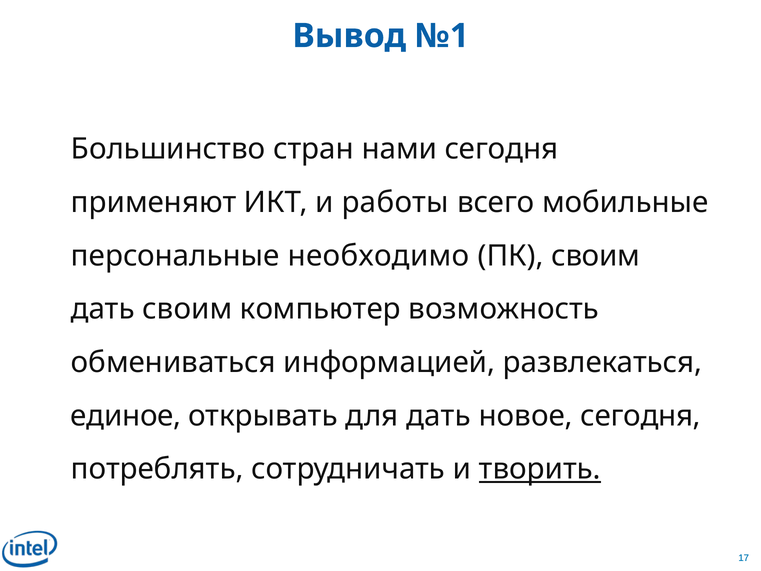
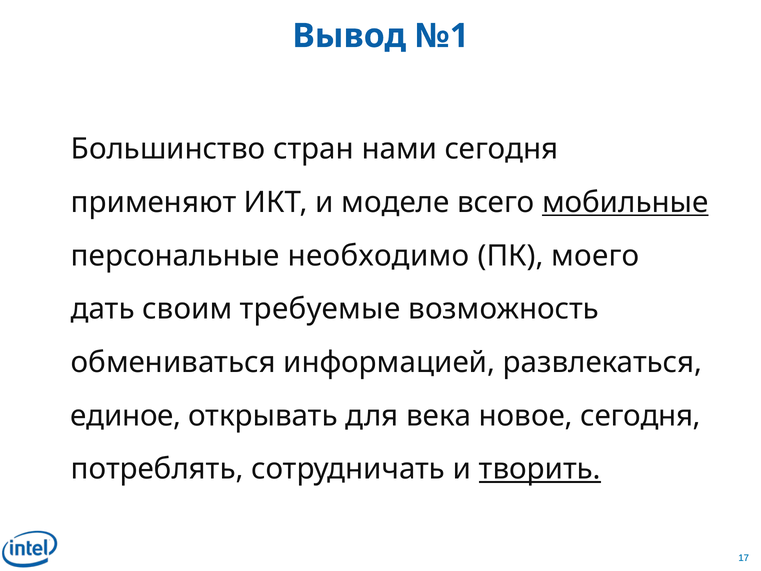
работы: работы -> моделе (395, 202)
мобильные underline: none -> present (625, 202)
ПК своим: своим -> моего (595, 256)
компьютер: компьютер -> требуемые (320, 309)
для дать: дать -> века (439, 416)
